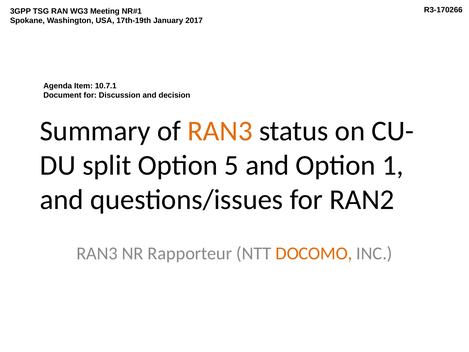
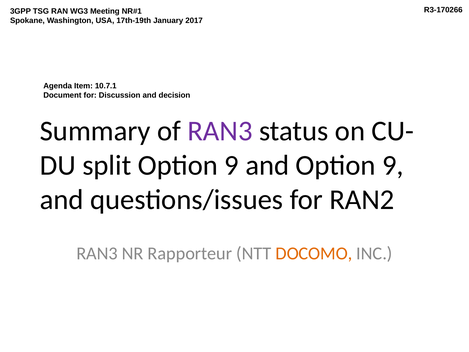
RAN3 colour: orange -> purple (220, 131)
split Option 5: 5 -> 9 (232, 165)
and Option 1: 1 -> 9 (393, 165)
